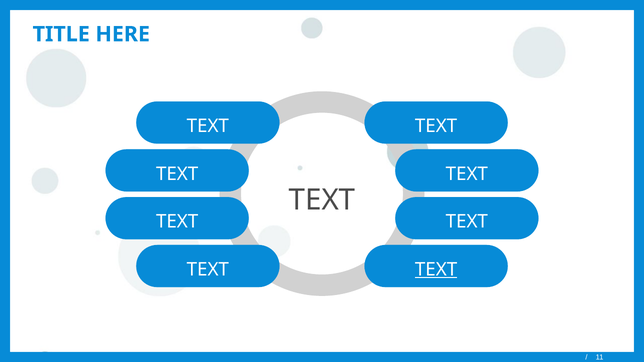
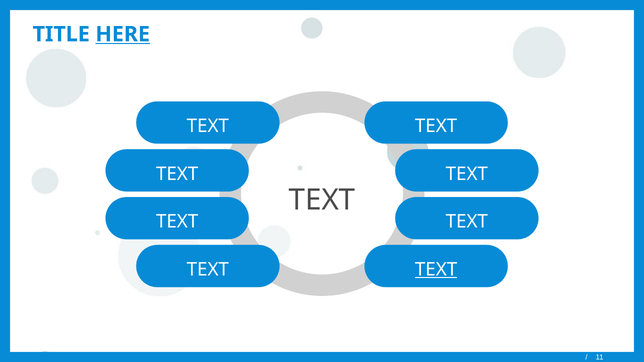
HERE underline: none -> present (123, 34)
